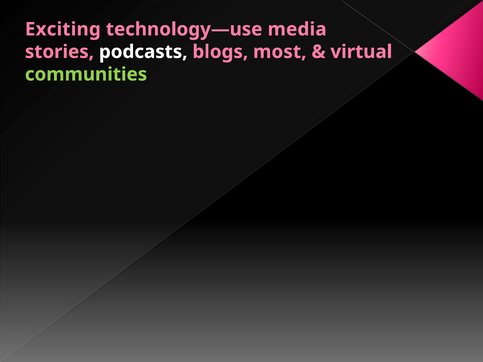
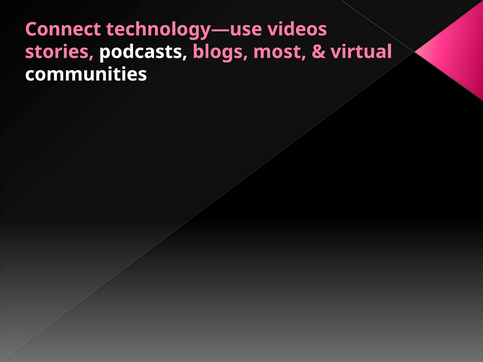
Exciting: Exciting -> Connect (63, 29)
media: media -> videos (297, 29)
communities colour: light green -> white (86, 74)
